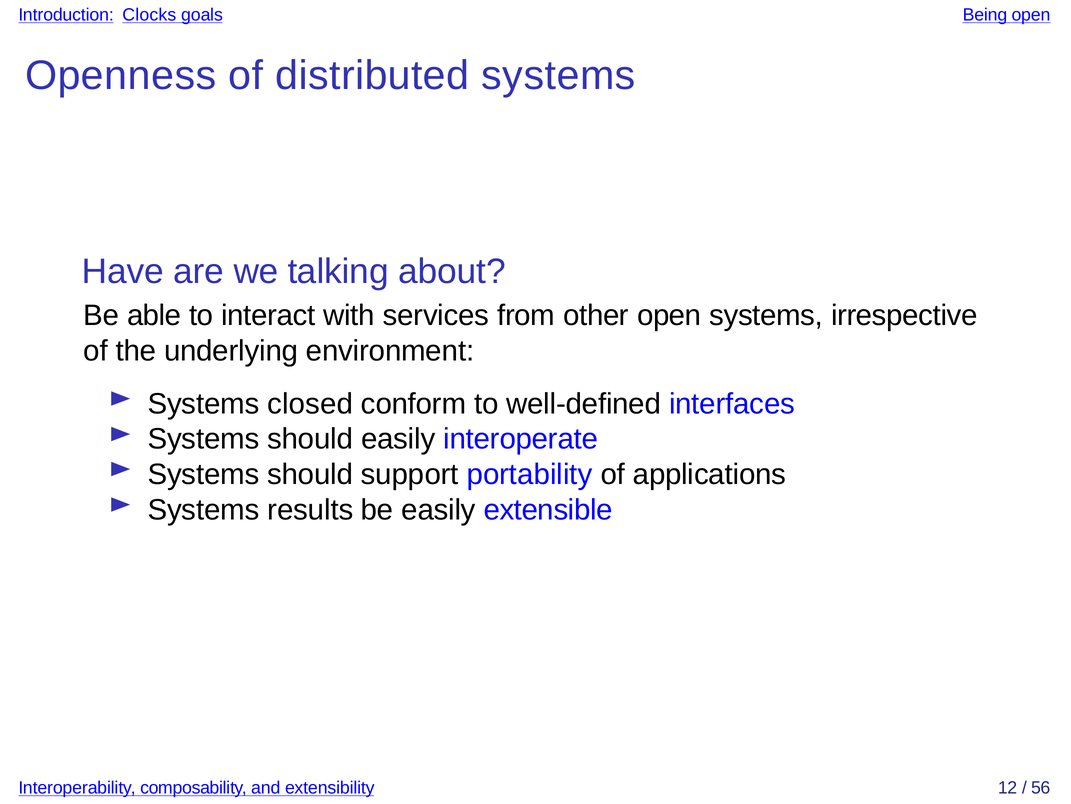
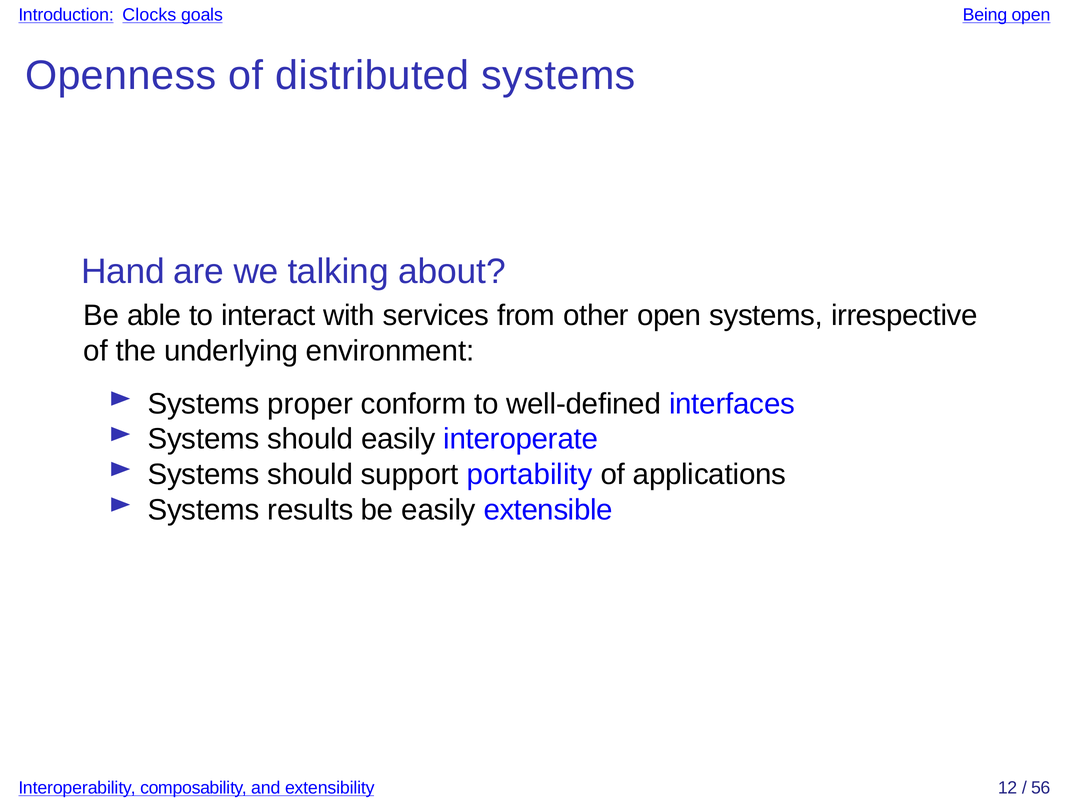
Have: Have -> Hand (123, 271)
closed: closed -> proper (310, 404)
